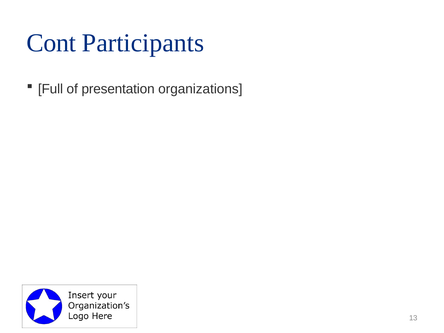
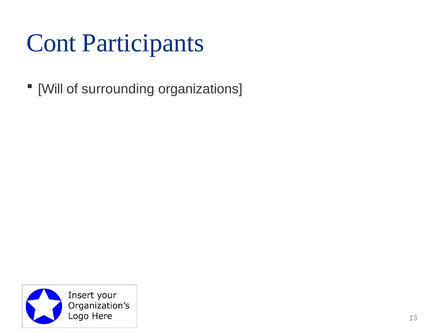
Full: Full -> Will (50, 89)
presentation: presentation -> surrounding (118, 89)
